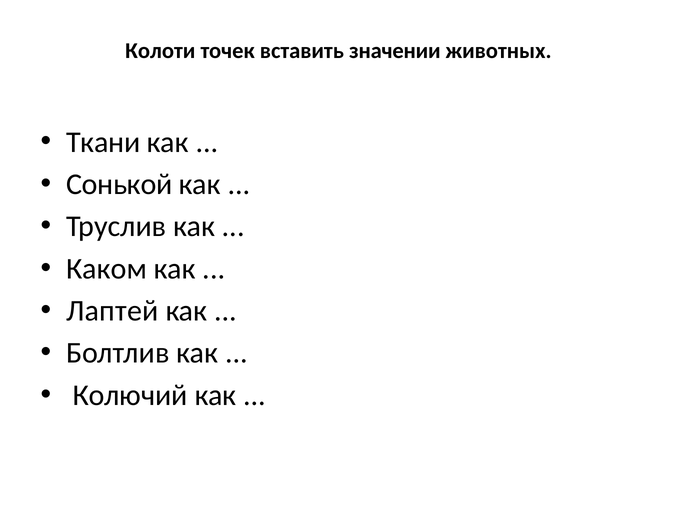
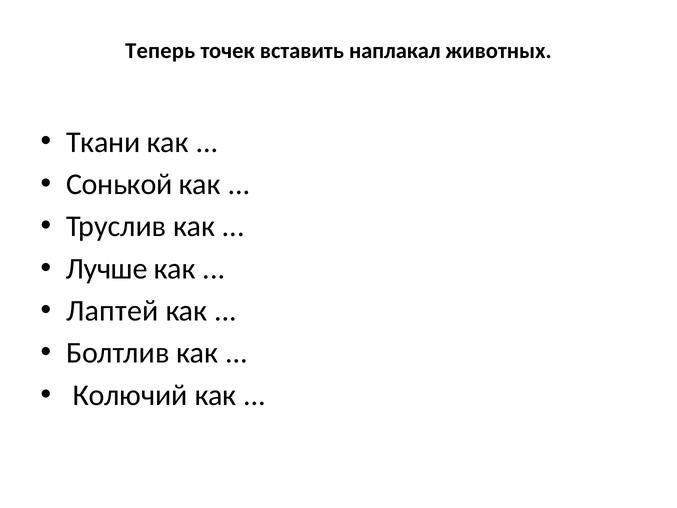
Колоти: Колоти -> Теперь (160, 51)
значении: значении -> наплакал (395, 51)
Каком: Каком -> Лучше (107, 269)
